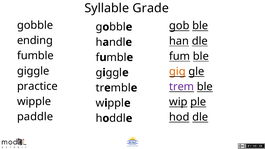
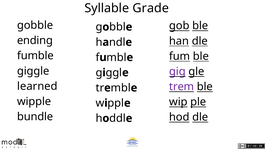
gig colour: orange -> purple (177, 71)
practice: practice -> learned (37, 86)
paddle: paddle -> bundle (35, 117)
